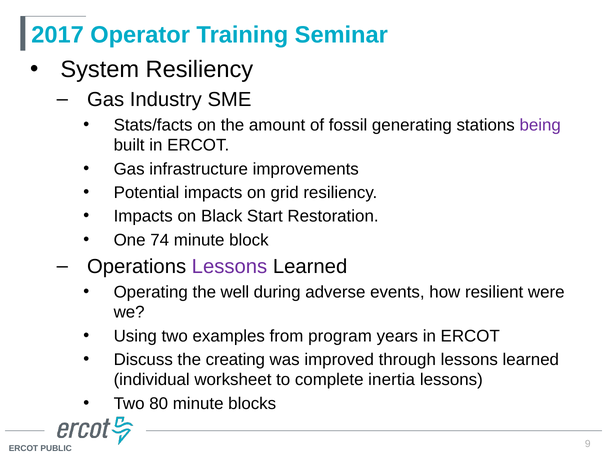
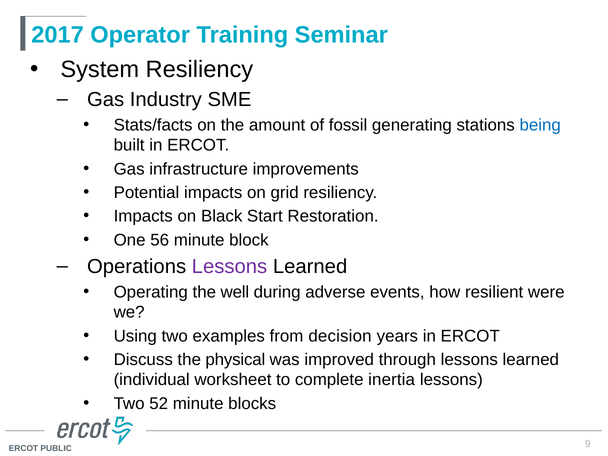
being colour: purple -> blue (540, 125)
74: 74 -> 56 (160, 240)
program: program -> decision (340, 336)
creating: creating -> physical (235, 360)
80: 80 -> 52 (159, 404)
